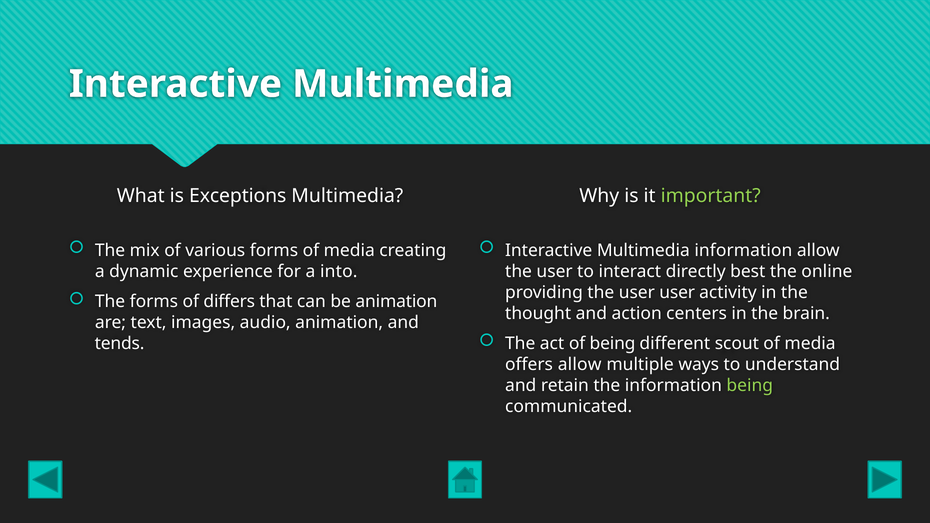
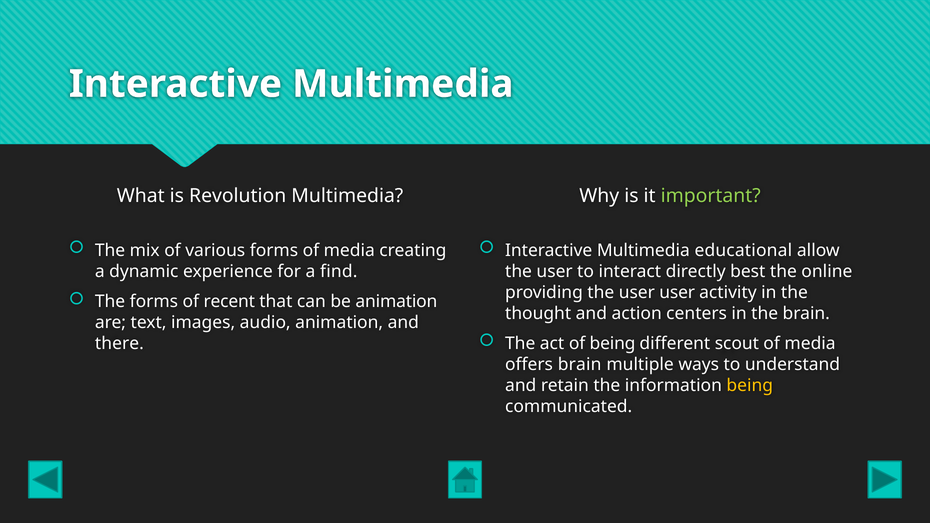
Exceptions: Exceptions -> Revolution (238, 196)
Multimedia information: information -> educational (743, 251)
into: into -> find (339, 271)
differs: differs -> recent (229, 302)
tends: tends -> there (119, 344)
offers allow: allow -> brain (580, 364)
being colour: light green -> yellow (750, 385)
